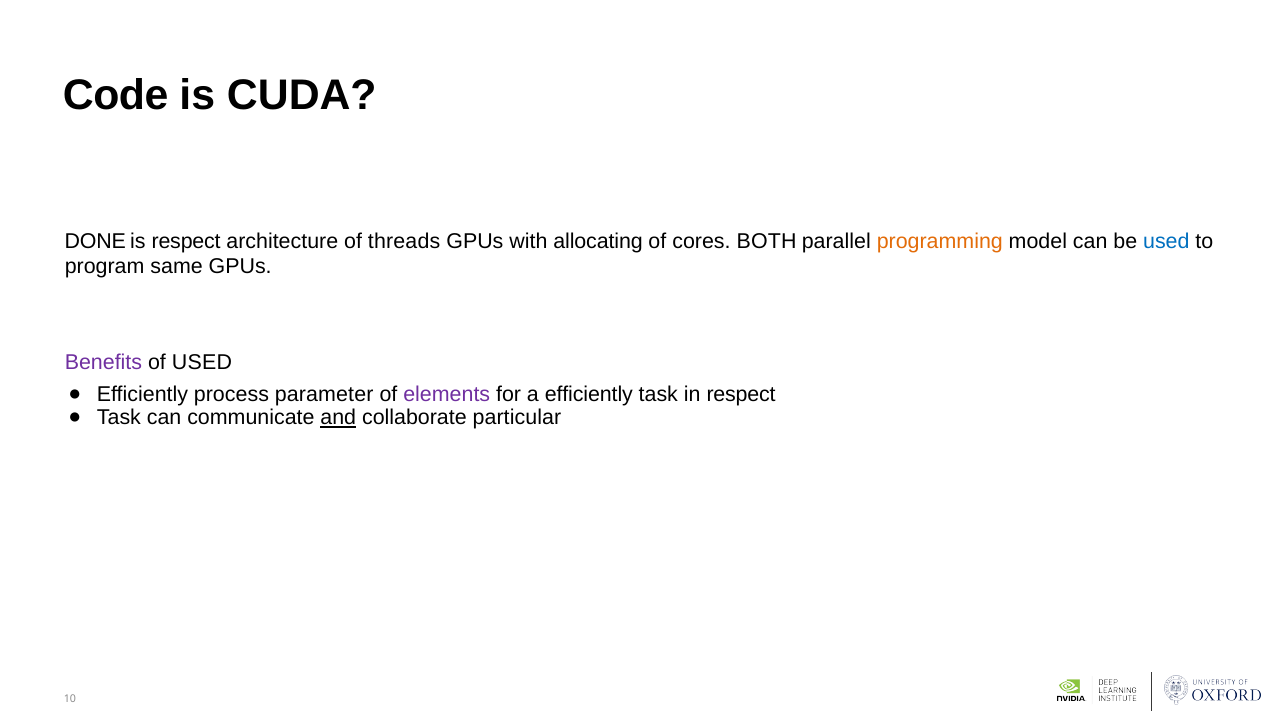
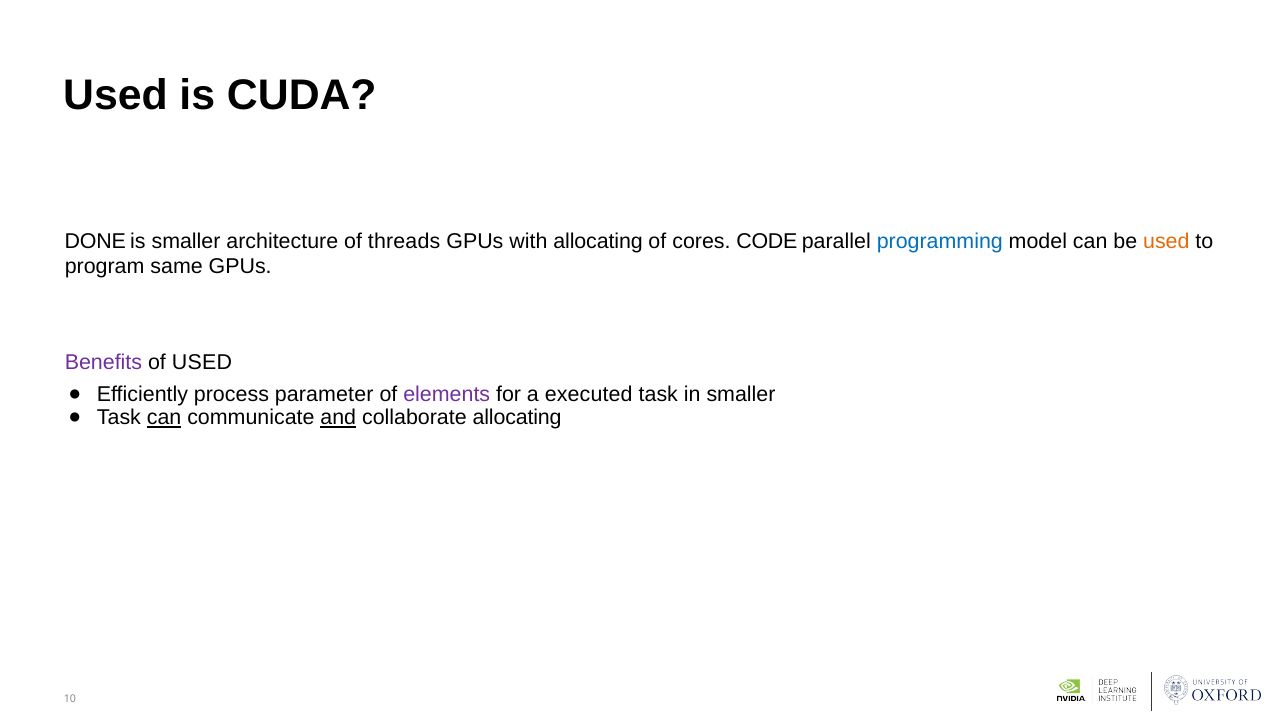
Code: Code -> Used (115, 95)
is respect: respect -> smaller (186, 241)
BOTH: BOTH -> CODE (767, 241)
programming colour: orange -> blue (940, 241)
used colour: blue -> orange (1166, 241)
a efficiently: efficiently -> executed (589, 395)
in respect: respect -> smaller (741, 395)
can underline: none -> present (164, 418)
collaborate particular: particular -> allocating (517, 418)
